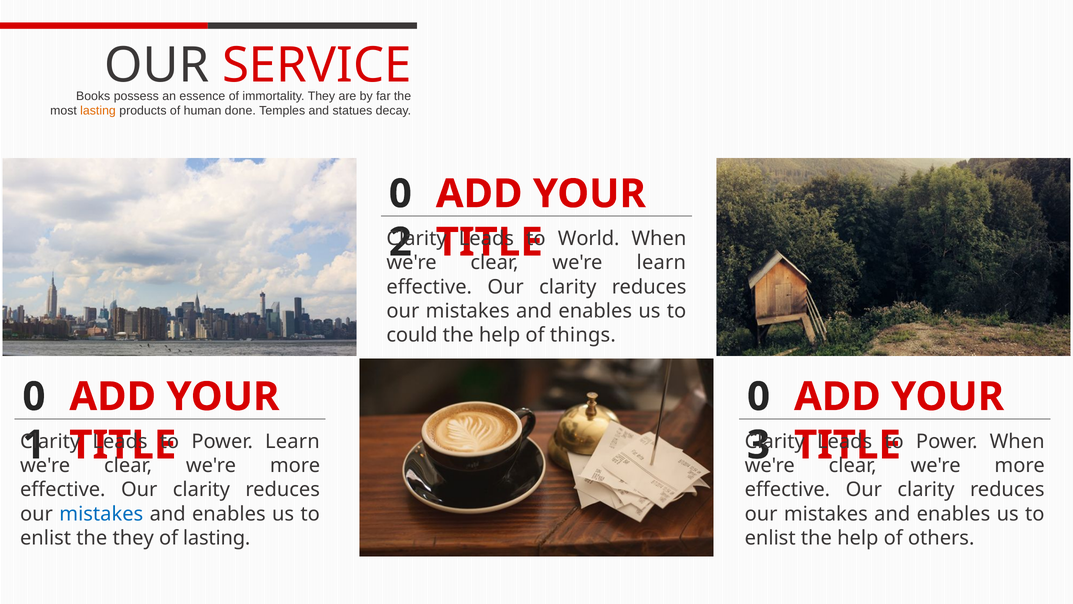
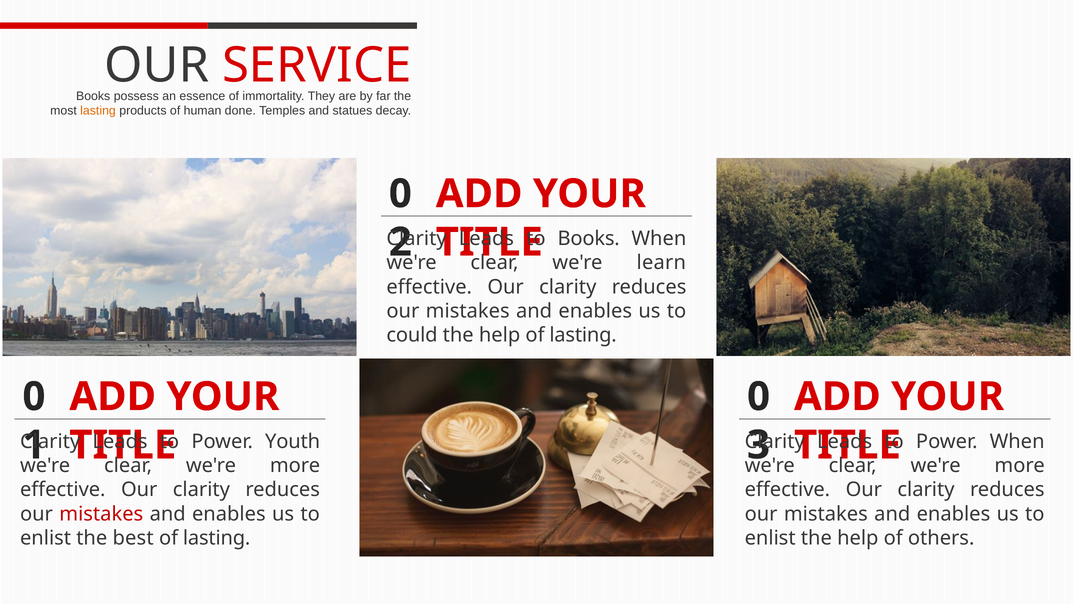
World: World -> Books (589, 238)
help of things: things -> lasting (583, 335)
Power Learn: Learn -> Youth (293, 441)
mistakes colour: blue -> red (101, 514)
the they: they -> best (133, 538)
